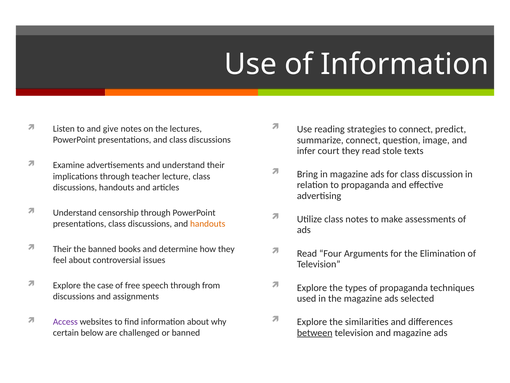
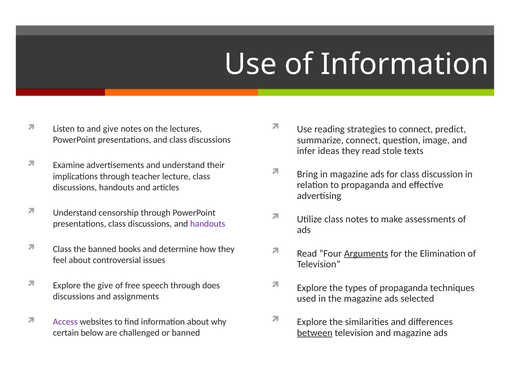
court: court -> ideas (329, 151)
handouts colour: orange -> purple (208, 223)
Their: Their -> Class (62, 249)
Arguments underline: none -> present (366, 253)
the case: case -> give (105, 285)
from: from -> does (211, 285)
